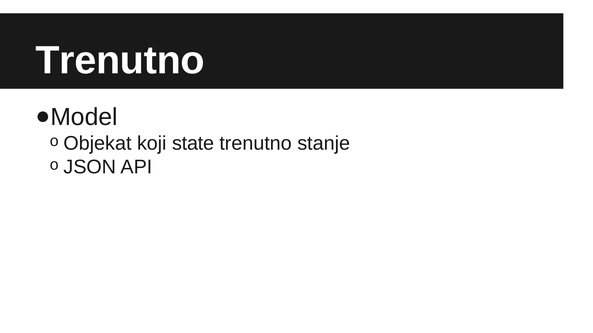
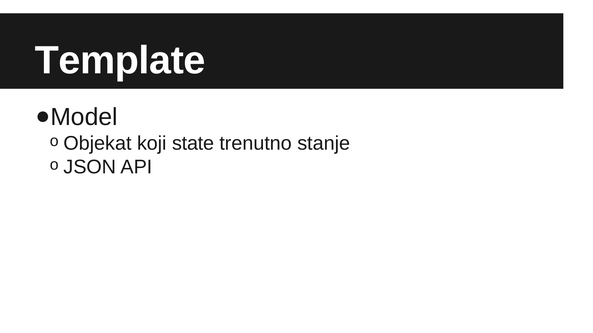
Trenutno: Trenutno -> Template (120, 60)
